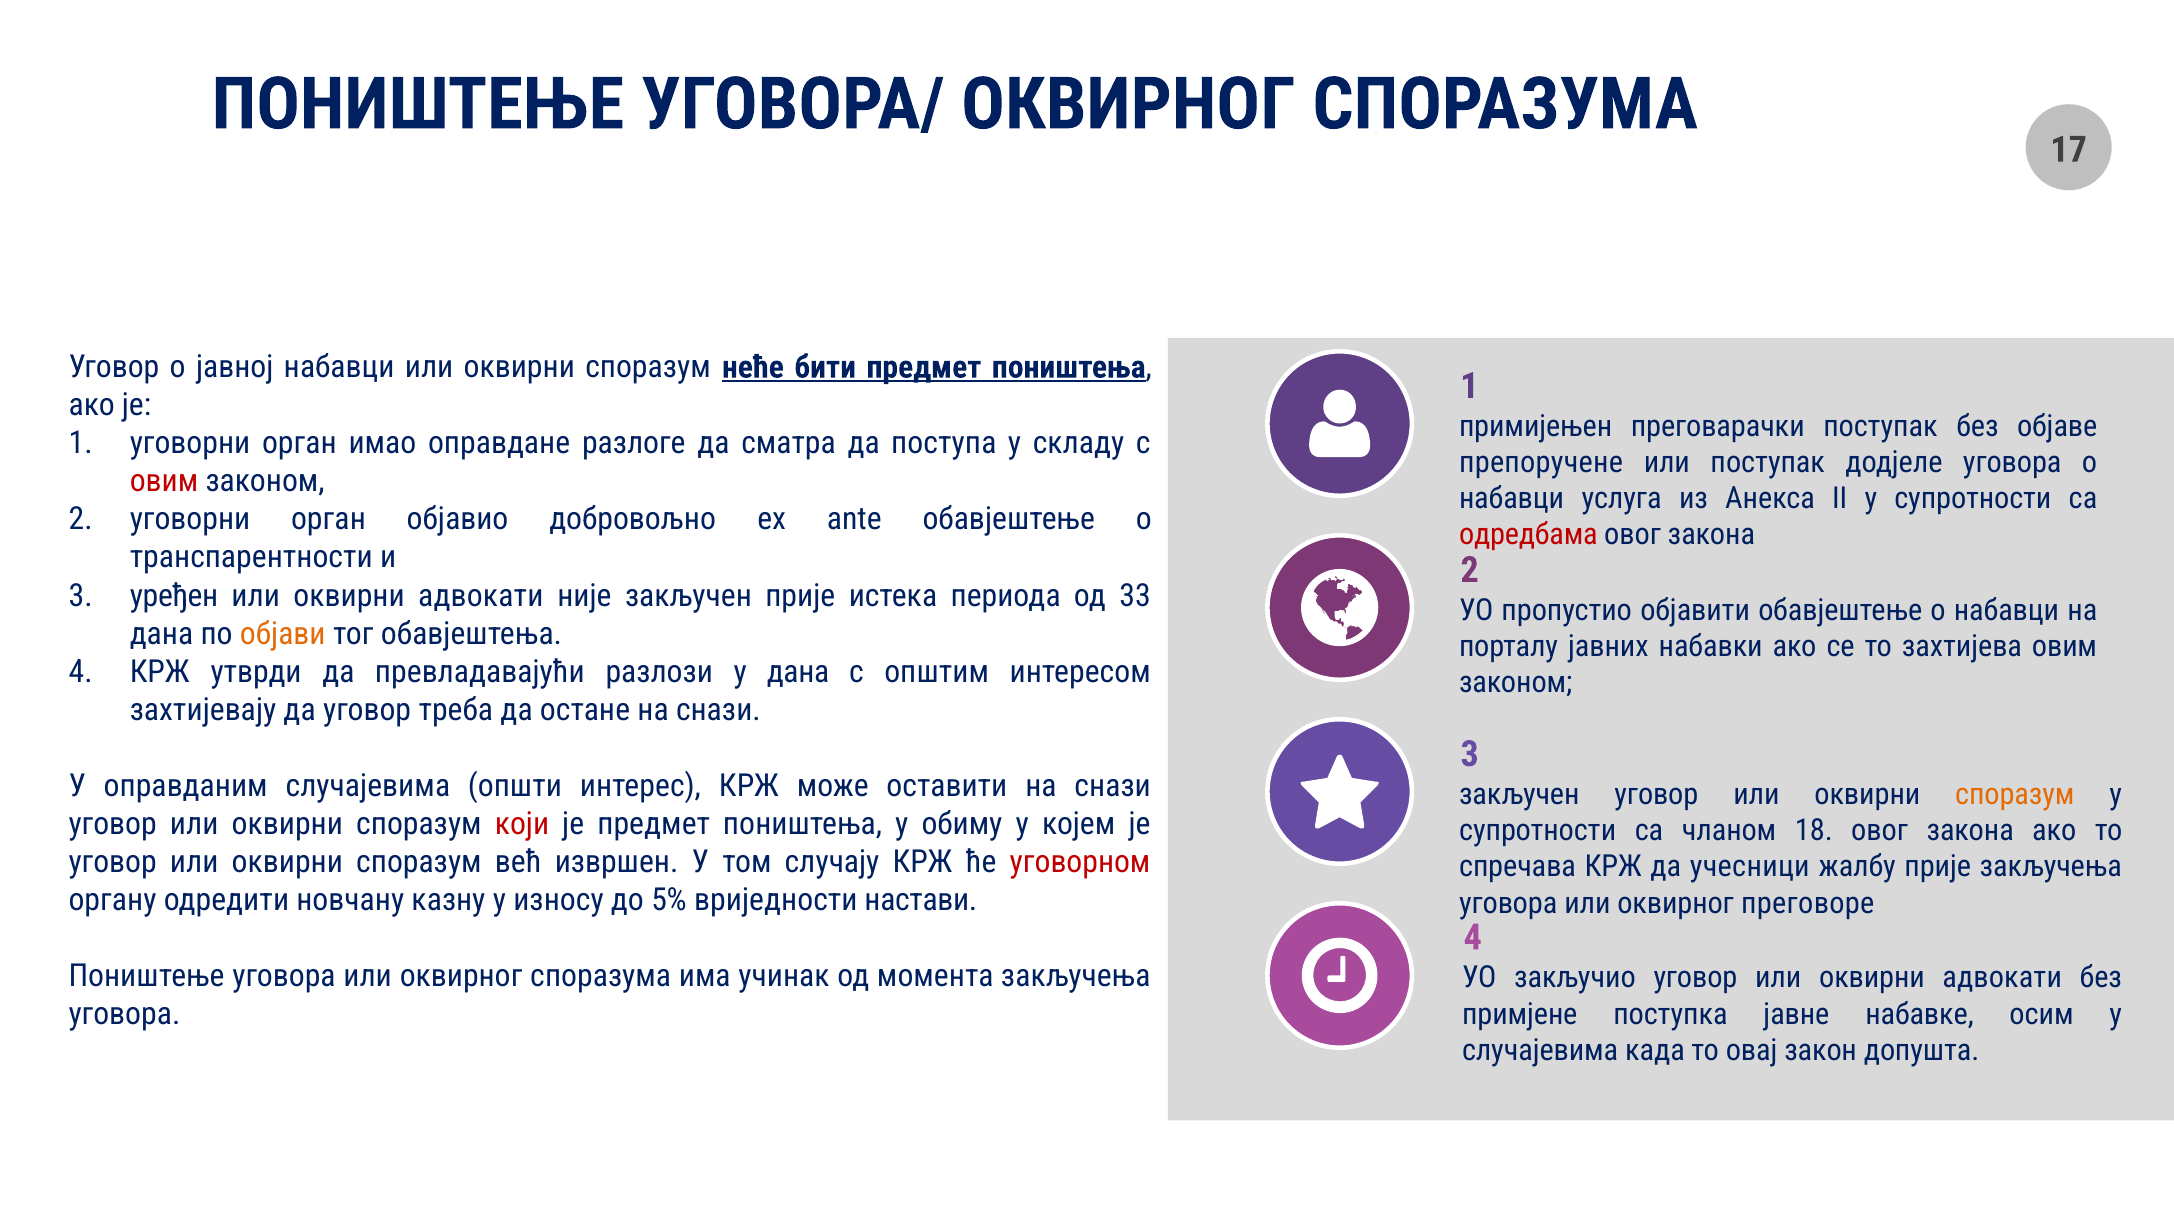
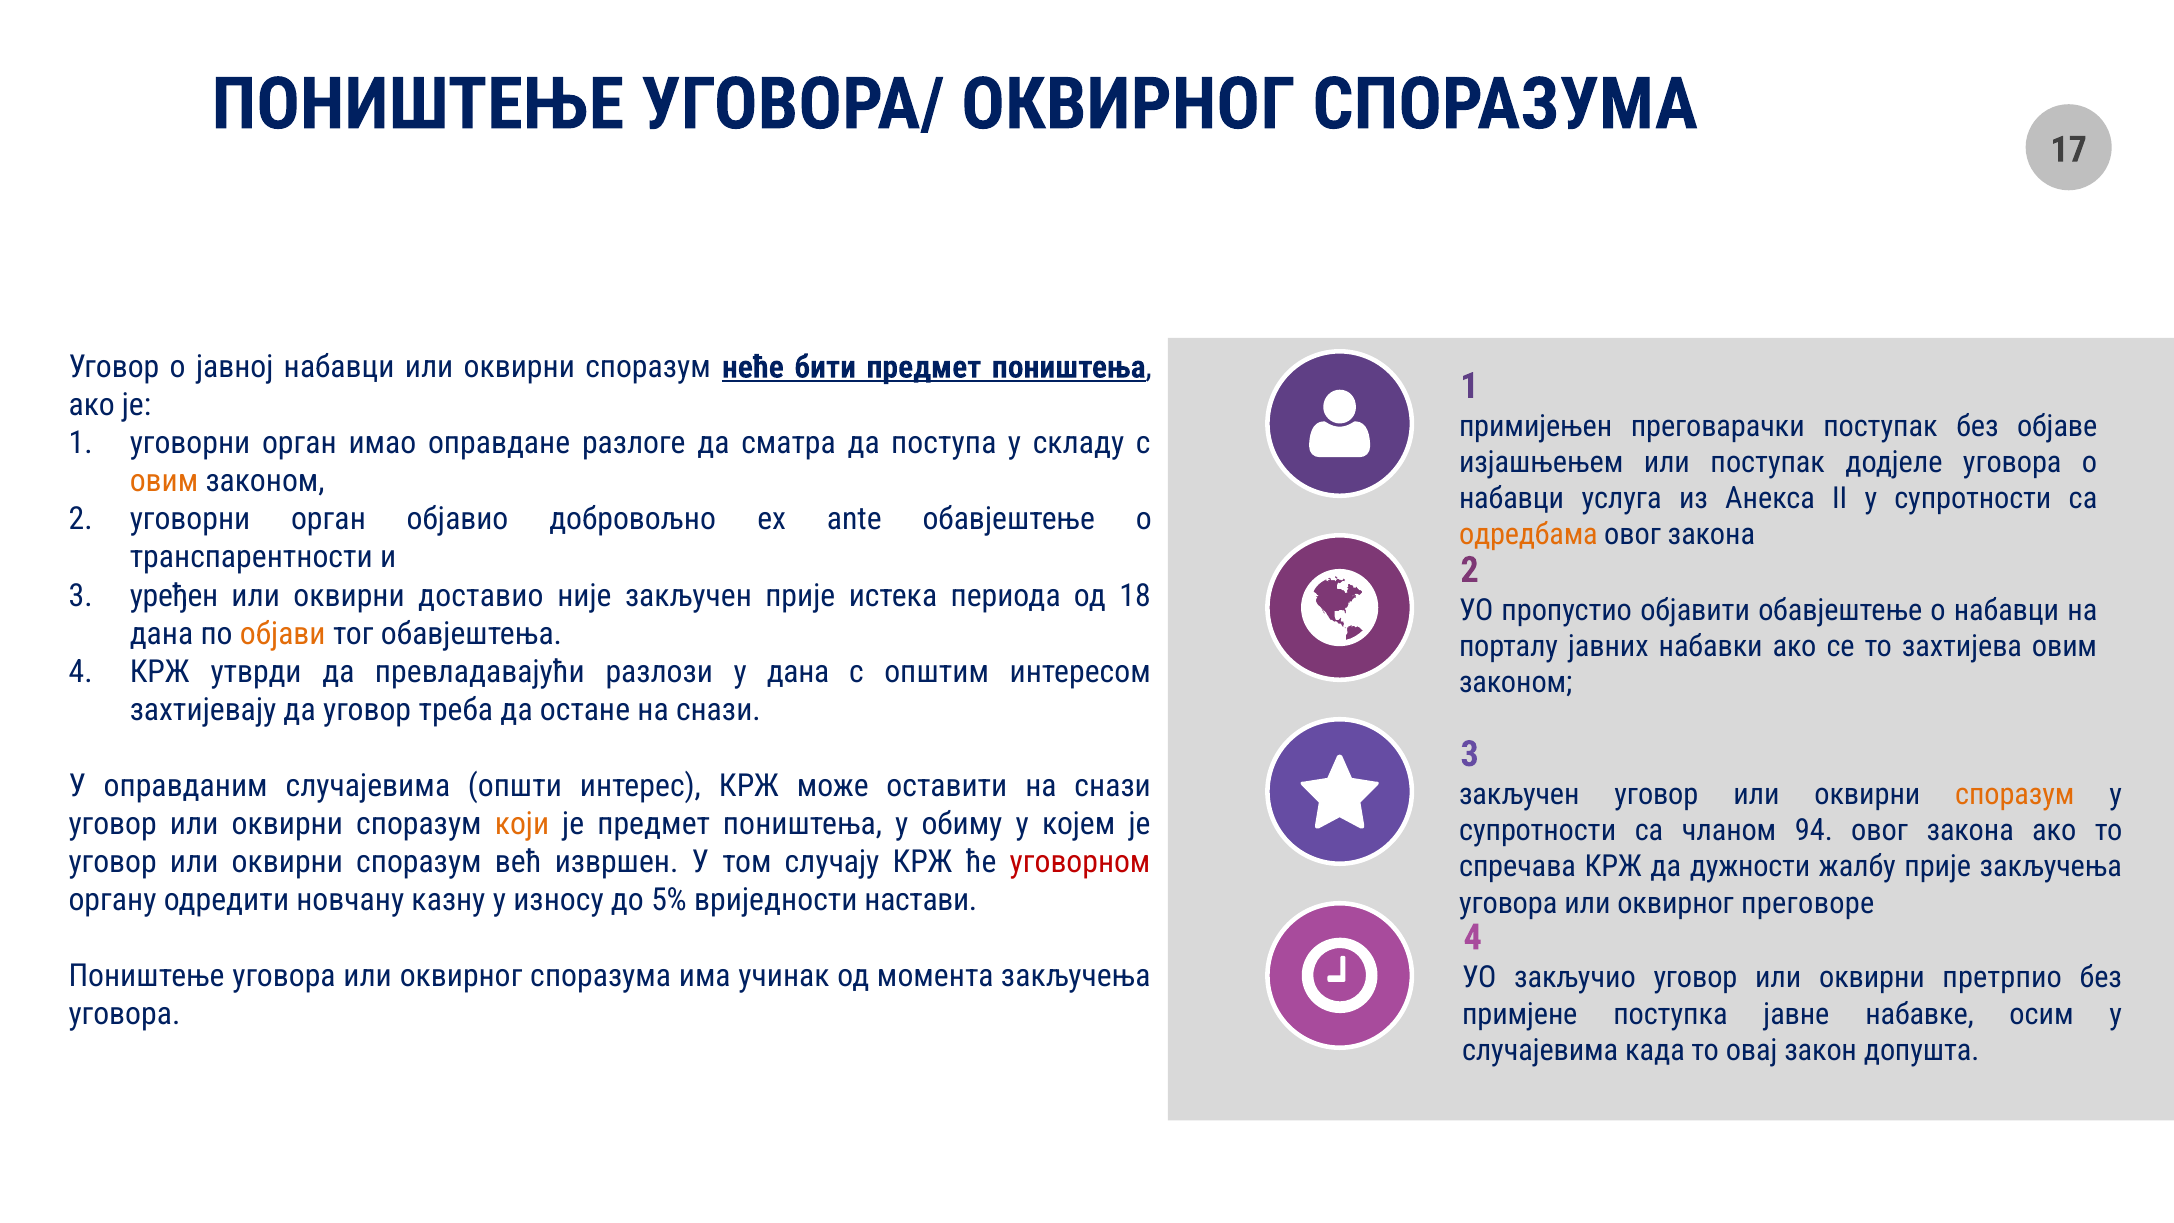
препоручене: препоручене -> изјашњењем (1541, 462)
овим colour: red -> orange (164, 481)
одредбама colour: red -> orange (1528, 535)
адвокати: адвокати -> доставио (481, 596)
33: 33 -> 18 (1135, 596)
који colour: red -> orange (522, 824)
18: 18 -> 94 (1814, 831)
учесници: учесници -> дужности (1750, 867)
уговор или оквирни адвокати: адвокати -> претрпио (2002, 978)
